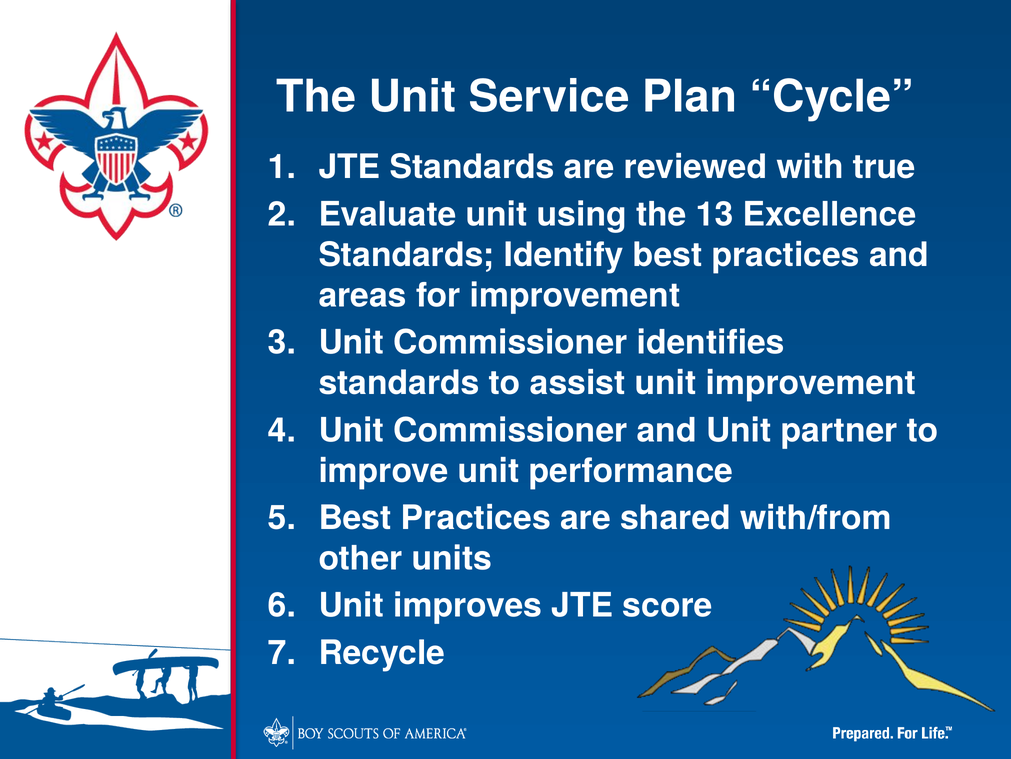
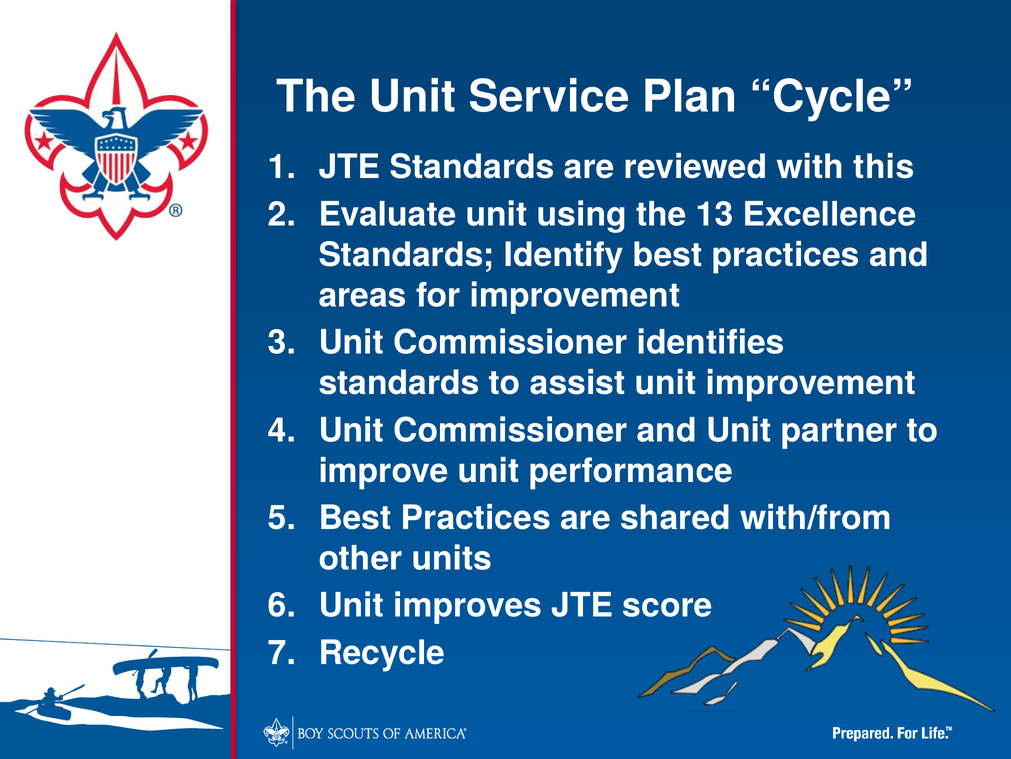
true: true -> this (884, 167)
